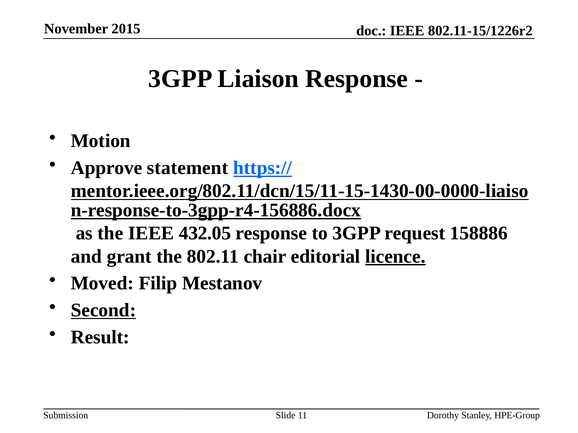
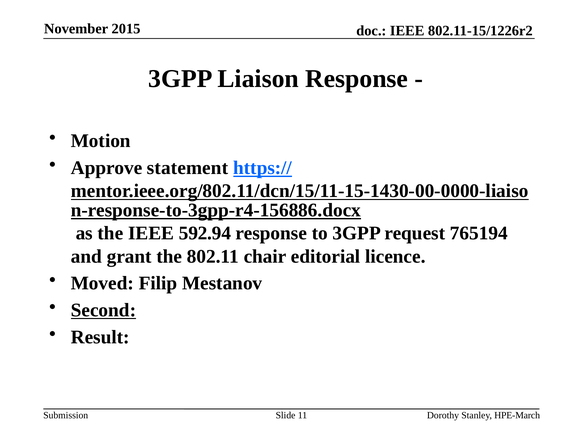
432.05: 432.05 -> 592.94 (205, 234)
158886: 158886 -> 765194 (479, 234)
licence underline: present -> none (395, 257)
HPE-Group: HPE-Group -> HPE-March (517, 416)
